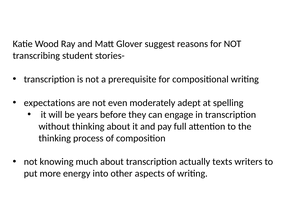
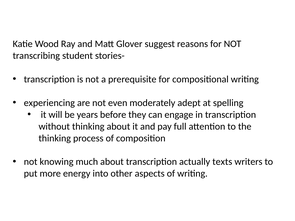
expectations: expectations -> experiencing (49, 103)
